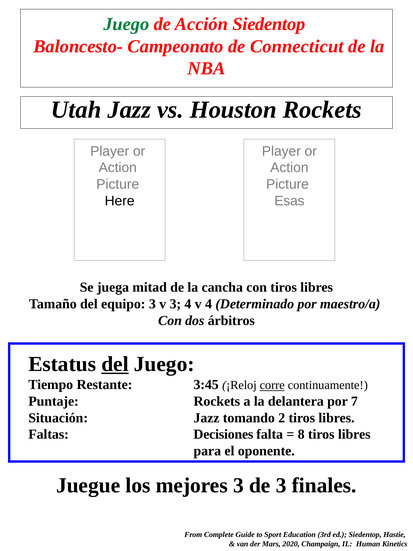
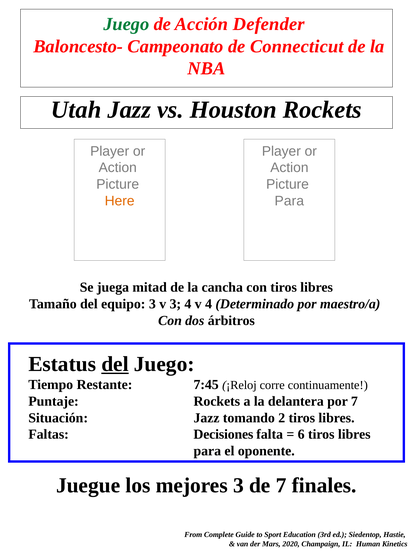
Acción Siedentop: Siedentop -> Defender (269, 24)
Here colour: black -> orange (120, 201)
Esas: Esas -> Para (289, 201)
3:45: 3:45 -> 7:45 (206, 385)
corre underline: present -> none (272, 385)
8: 8 -> 6 (301, 434)
de 3: 3 -> 7 (281, 485)
